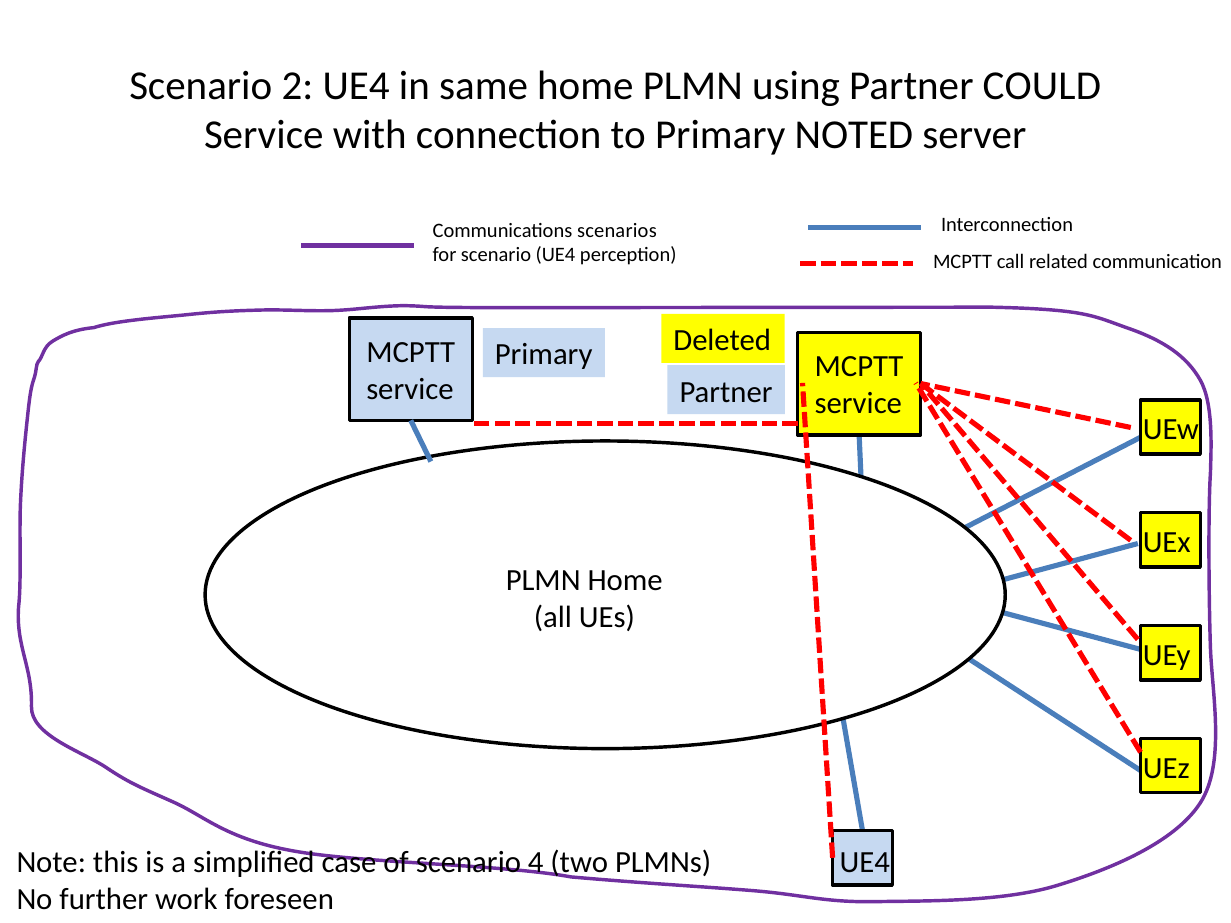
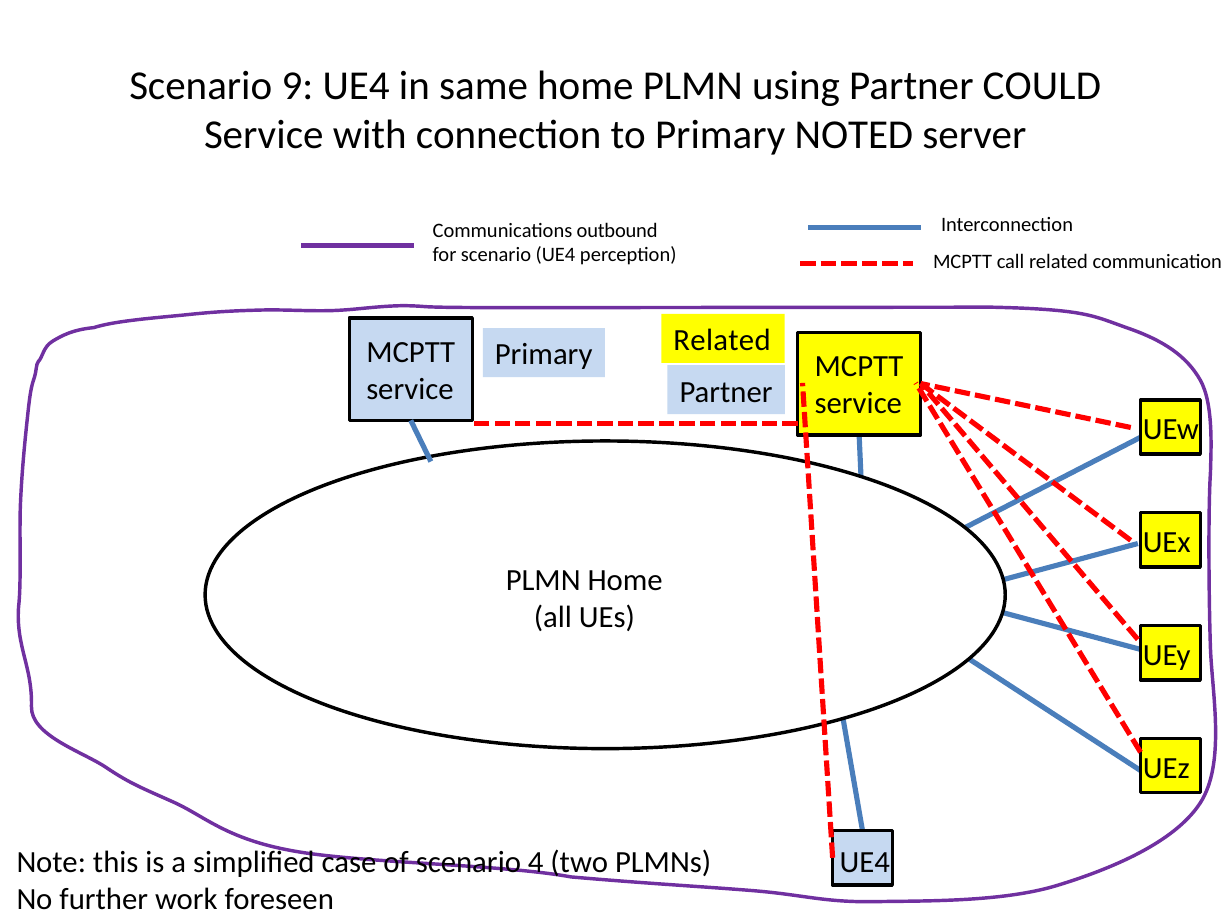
2: 2 -> 9 (297, 86)
scenarios: scenarios -> outbound (617, 230)
Deleted: Deleted -> Related (722, 341)
